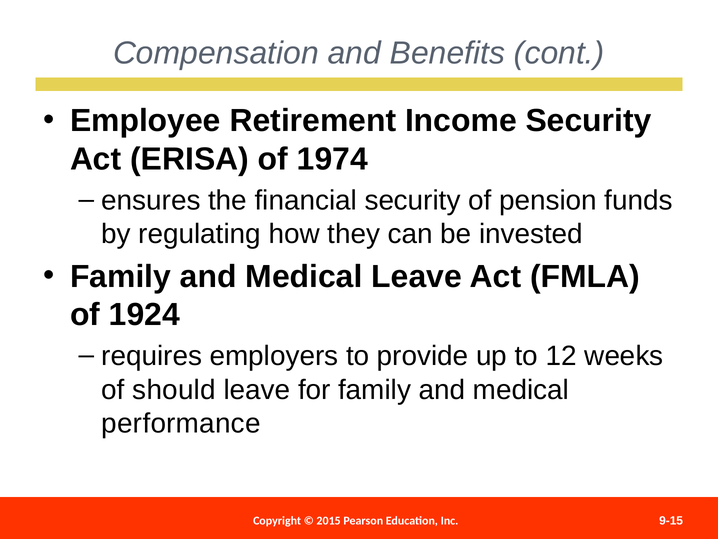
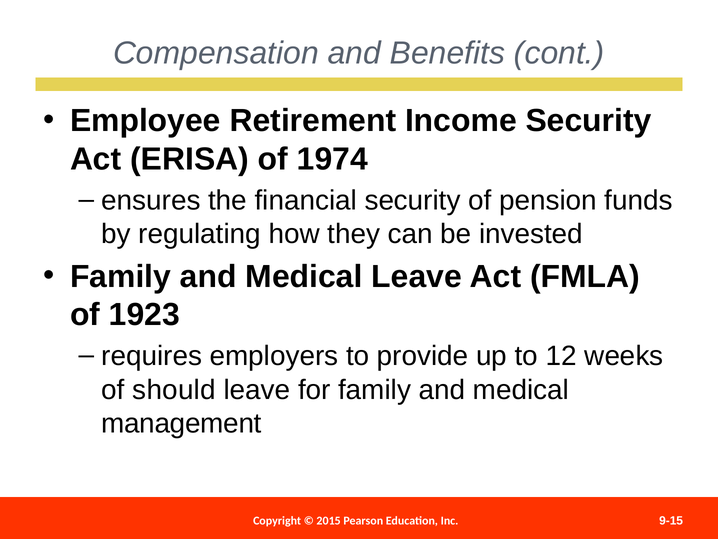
1924: 1924 -> 1923 (144, 315)
performance: performance -> management (181, 423)
